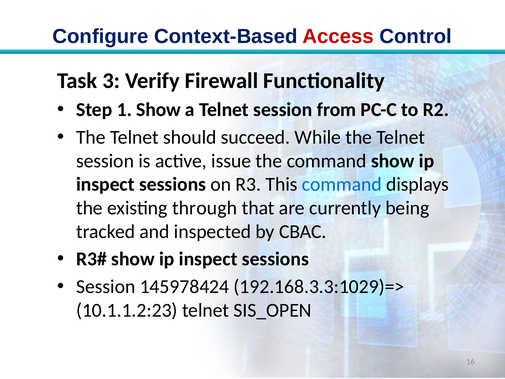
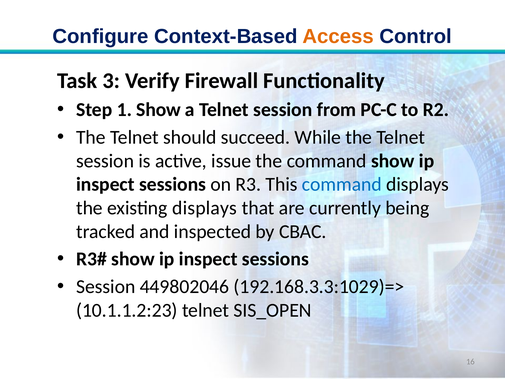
Access colour: red -> orange (338, 36)
existing through: through -> displays (205, 208)
145978424: 145978424 -> 449802046 (184, 287)
